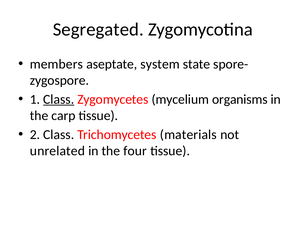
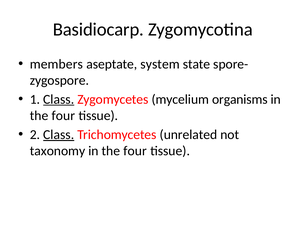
Segregated: Segregated -> Basidiocarp (98, 30)
carp: carp -> four (63, 116)
Class underline: none -> present (59, 135)
materials: materials -> unrelated (188, 135)
unrelated: unrelated -> taxonomy (58, 151)
